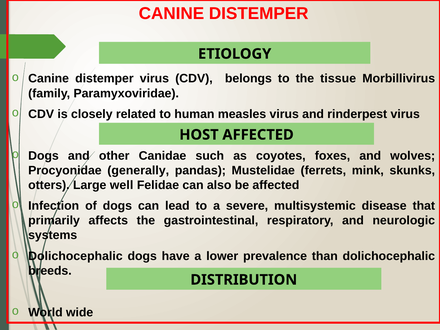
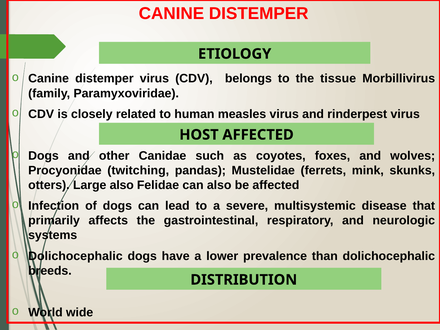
generally: generally -> twitching (138, 170)
Large well: well -> also (122, 185)
